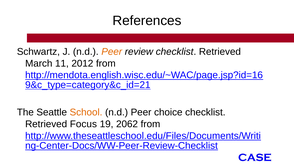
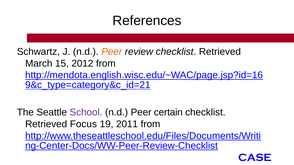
11: 11 -> 15 (62, 64)
School colour: orange -> purple (86, 113)
choice: choice -> certain (168, 113)
2062: 2062 -> 2011 (127, 124)
